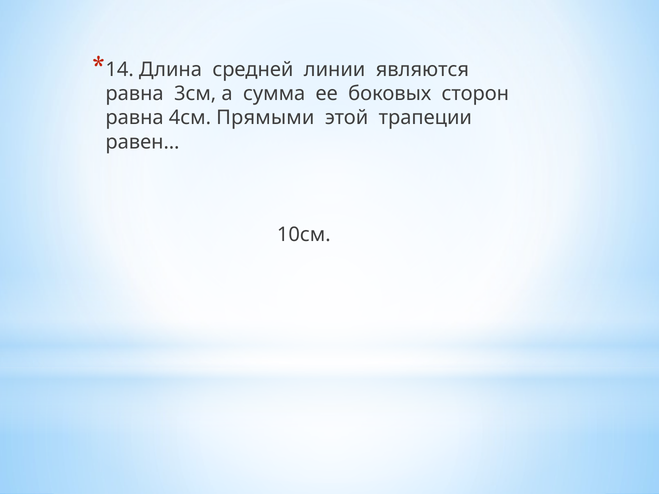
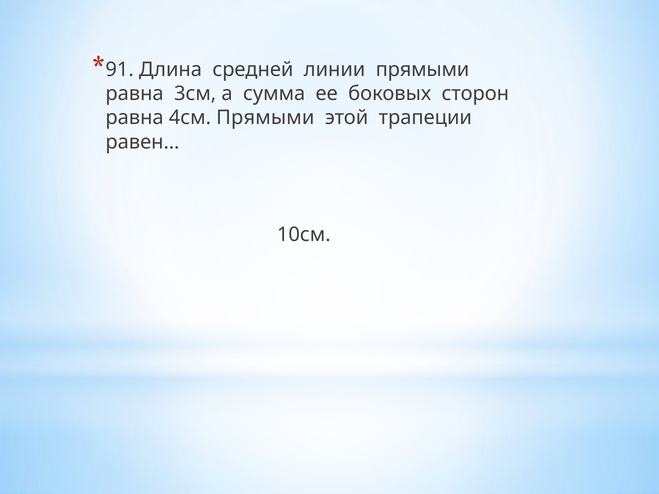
14: 14 -> 91 (120, 70)
линии являются: являются -> прямыми (423, 70)
